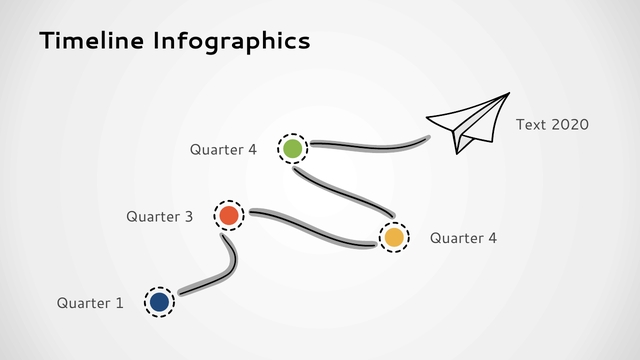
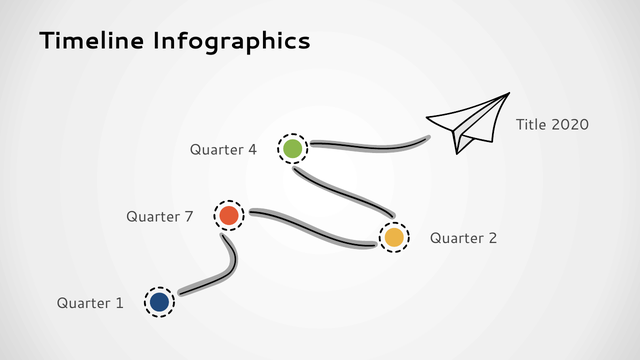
Text: Text -> Title (531, 125)
3: 3 -> 7 (189, 217)
4: 4 -> 2 (493, 238)
